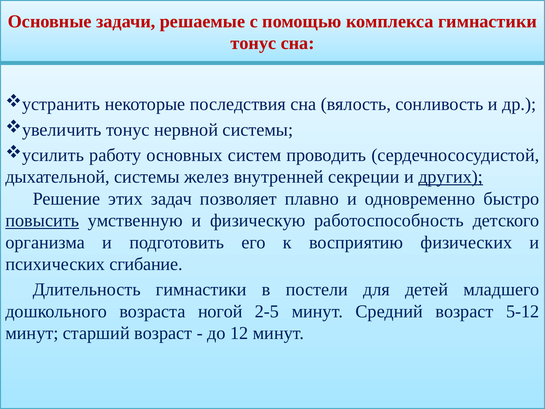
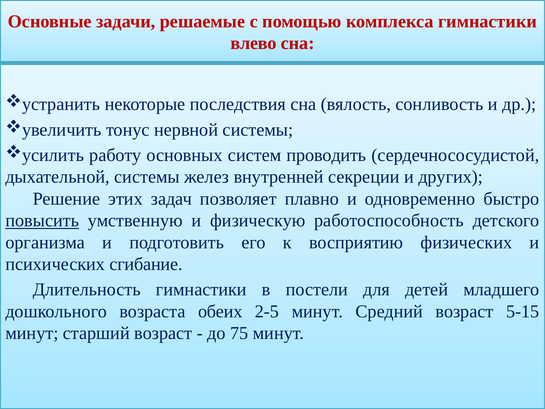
тонус: тонус -> влево (253, 43)
других underline: present -> none (451, 177)
ногой: ногой -> обеих (220, 311)
5-12: 5-12 -> 5-15 (523, 311)
12: 12 -> 75 (239, 333)
